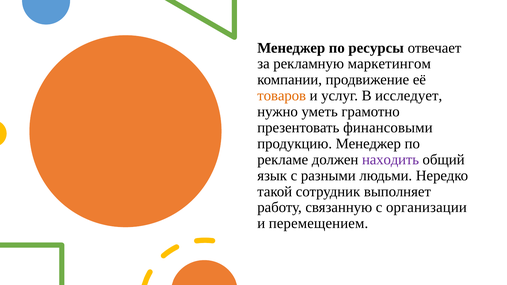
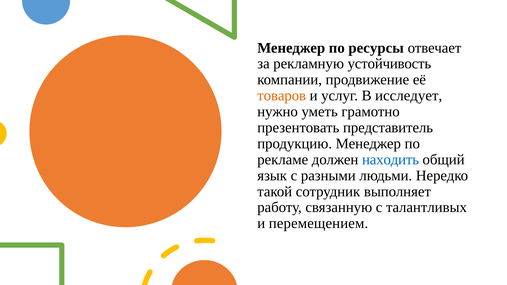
маркетингом: маркетингом -> устойчивость (389, 64)
финансовыми: финансовыми -> представитель (388, 128)
находить colour: purple -> blue (391, 160)
организации: организации -> талантливых (426, 208)
